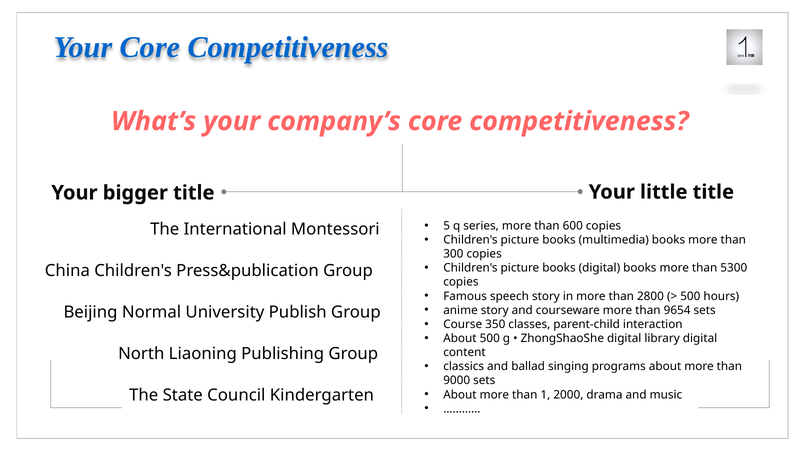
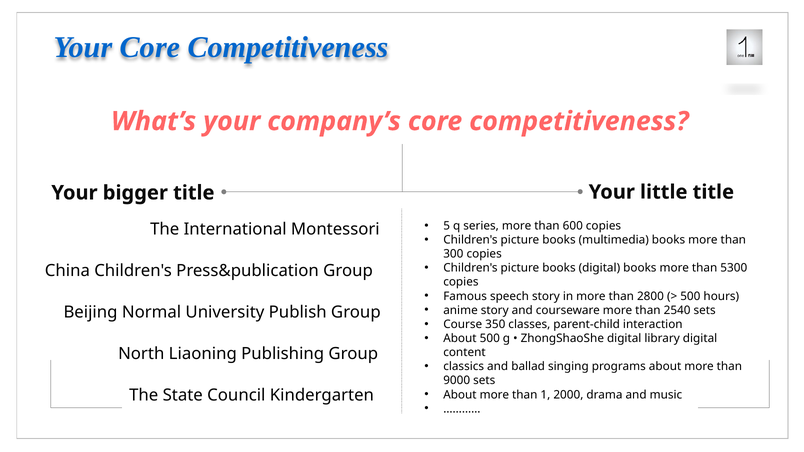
9654: 9654 -> 2540 (677, 310)
